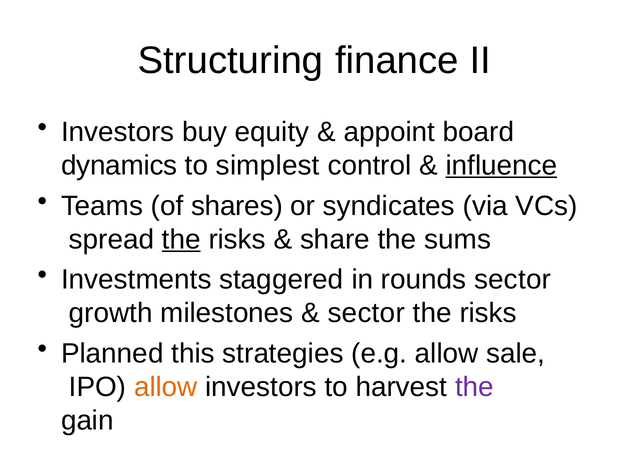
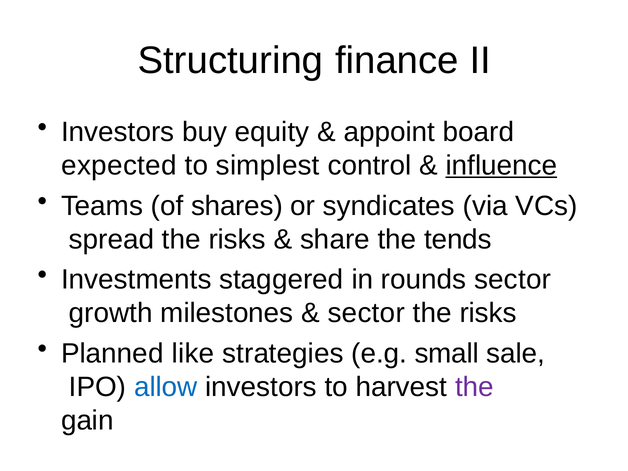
dynamics: dynamics -> expected (119, 165)
the underline: present -> none (181, 239)
sums: sums -> tends (458, 239)
this: this -> like (193, 354)
e.g allow: allow -> small (447, 354)
allow colour: orange -> blue (166, 387)
